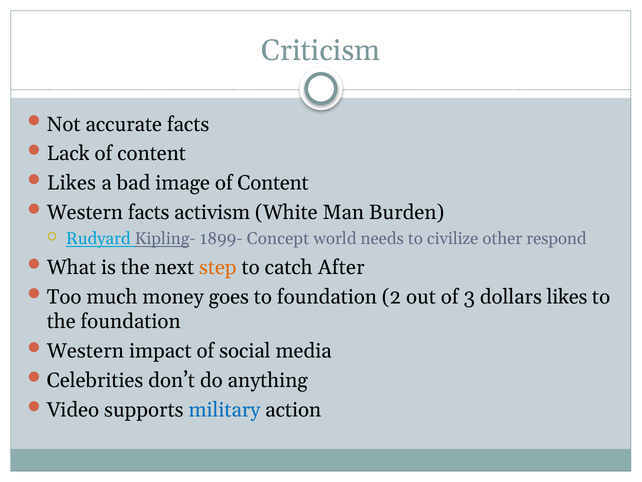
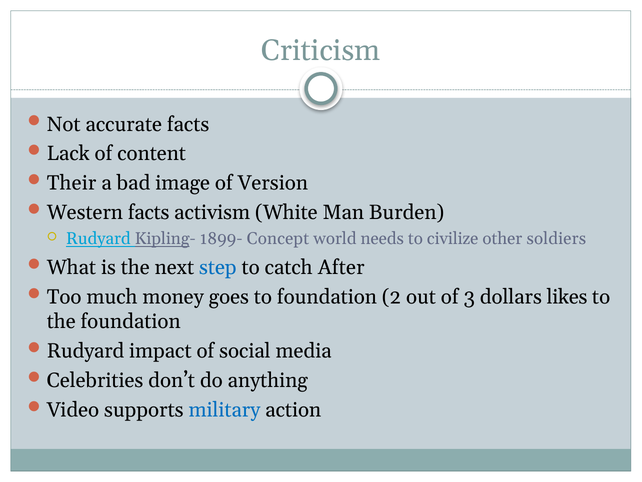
Likes: Likes -> Their (72, 183)
image of Content: Content -> Version (273, 183)
respond: respond -> soldiers (556, 238)
step colour: orange -> blue (218, 267)
Western: Western -> Rudyard (86, 351)
